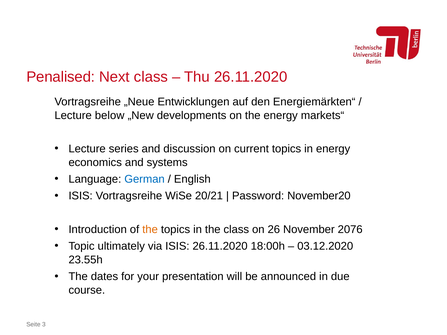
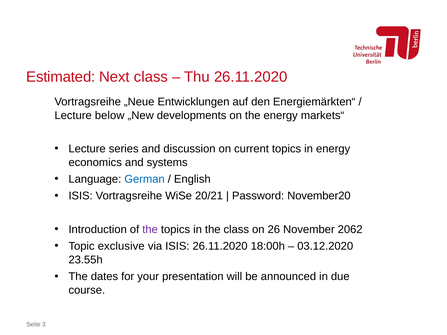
Penalised: Penalised -> Estimated (61, 77)
the colour: orange -> purple (150, 230)
2076: 2076 -> 2062 (350, 230)
ultimately: ultimately -> exclusive (121, 246)
